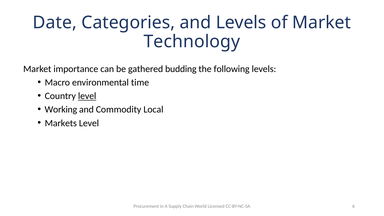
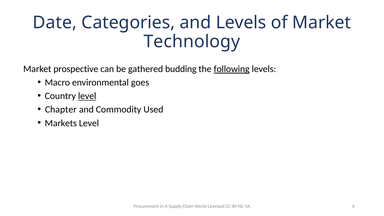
importance: importance -> prospective (76, 69)
following underline: none -> present (232, 69)
time: time -> goes (140, 83)
Working: Working -> Chapter (61, 110)
Local: Local -> Used (153, 110)
